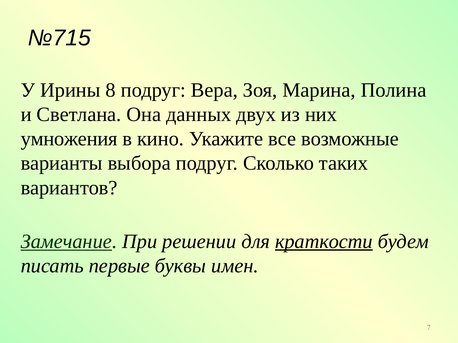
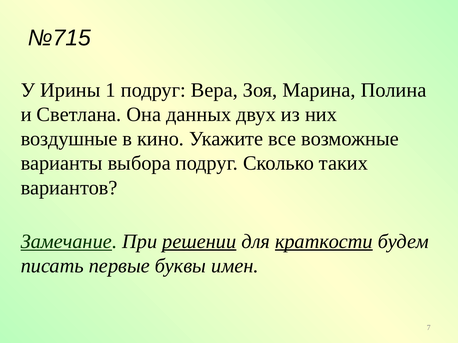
8: 8 -> 1 (111, 90)
умножения: умножения -> воздушные (69, 139)
решении underline: none -> present (199, 242)
